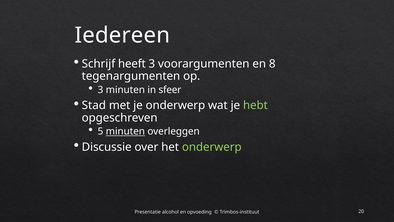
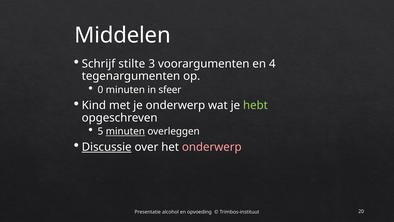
Iedereen: Iedereen -> Middelen (123, 35)
heeft: heeft -> stilte (132, 64)
8: 8 -> 4 (272, 64)
3: 3 -> 0 (100, 90)
Stad: Stad -> Kind (94, 105)
Discussie underline: none -> present (107, 147)
onderwerp colour: light green -> pink (212, 147)
